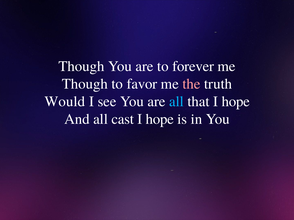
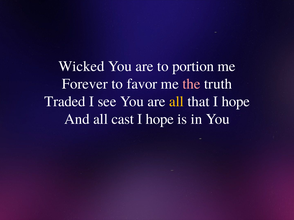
Though: Though -> Wicked (81, 66)
forever: forever -> portion (193, 66)
Though: Though -> Forever (85, 84)
Would: Would -> Traded (65, 102)
all colour: light blue -> yellow (176, 102)
